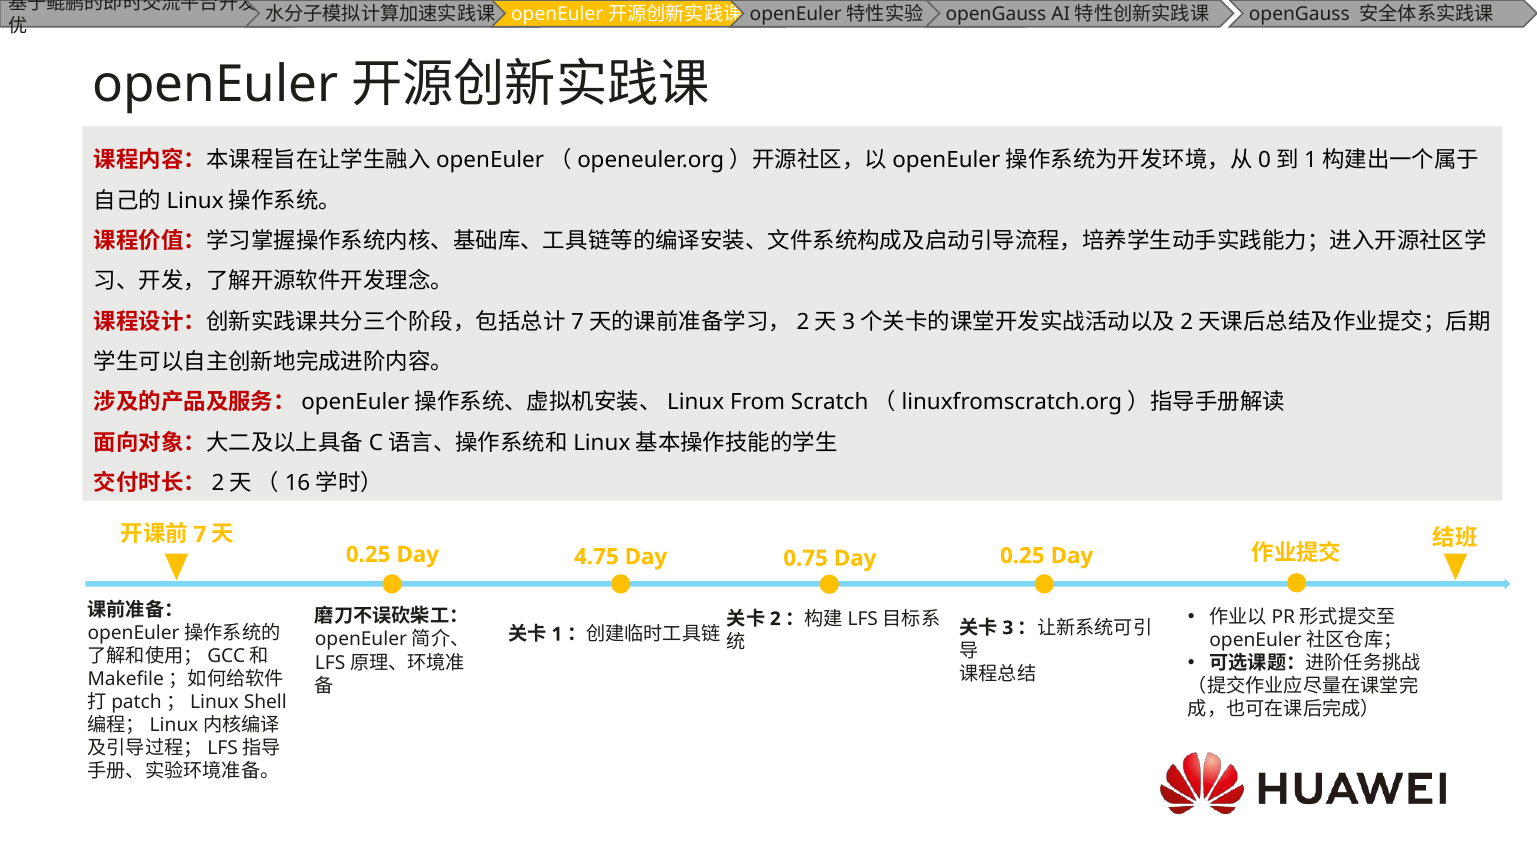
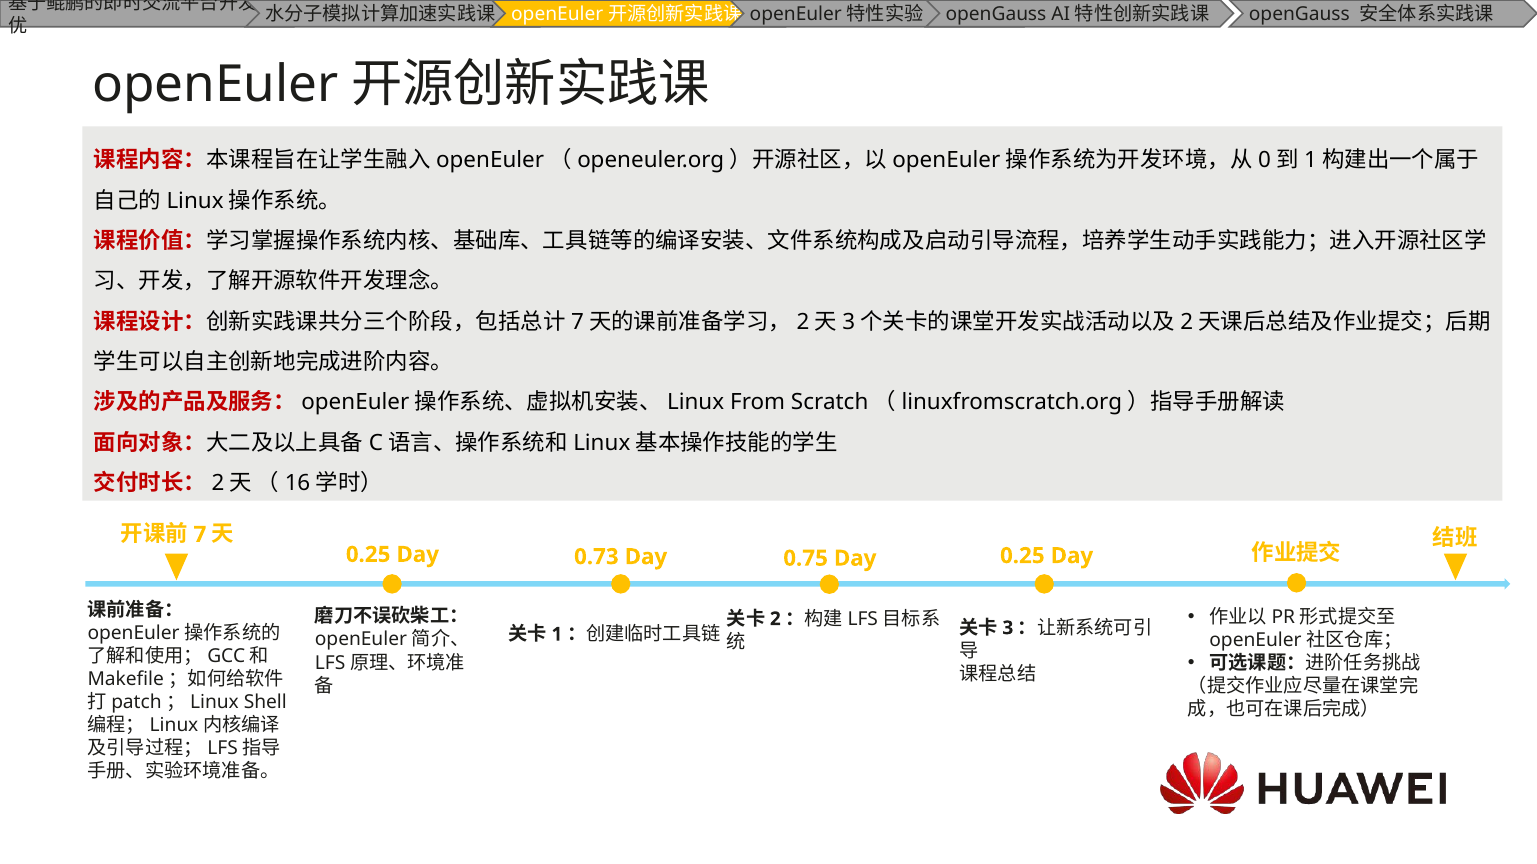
4.75: 4.75 -> 0.73 (596, 557)
